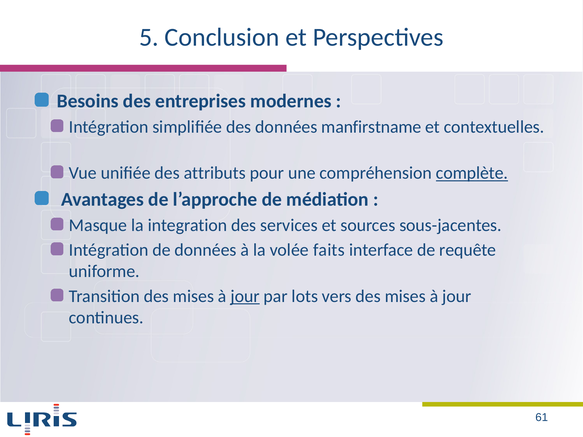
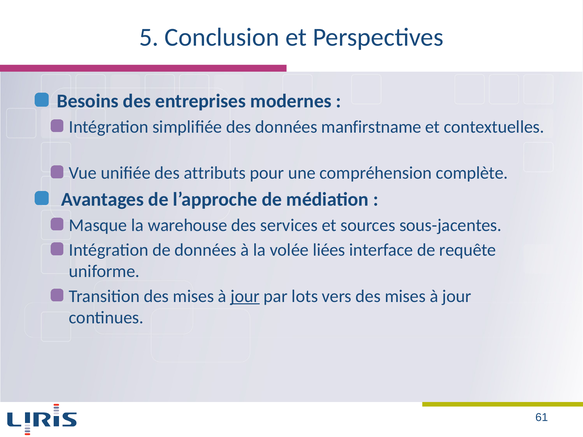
complète underline: present -> none (472, 173)
integration: integration -> warehouse (187, 225)
faits: faits -> liées (329, 250)
